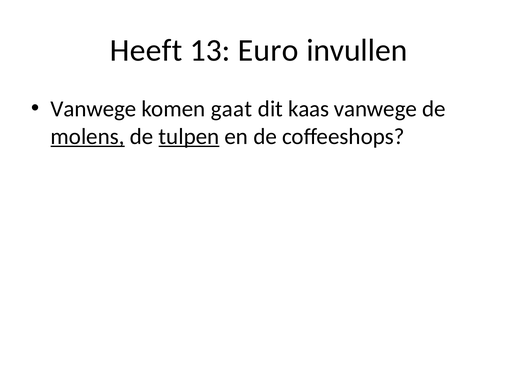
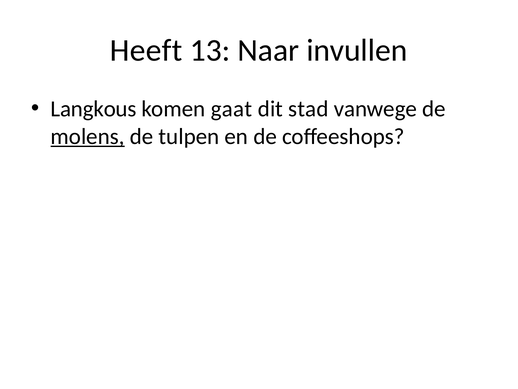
Euro: Euro -> Naar (268, 50)
Vanwege: Vanwege -> Langkous (94, 109)
kaas: kaas -> stad (308, 109)
tulpen underline: present -> none (189, 136)
